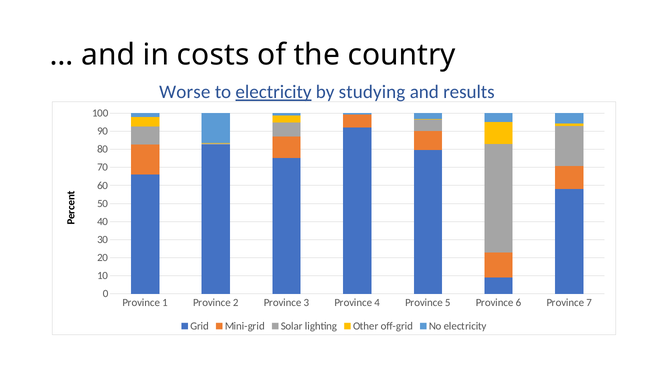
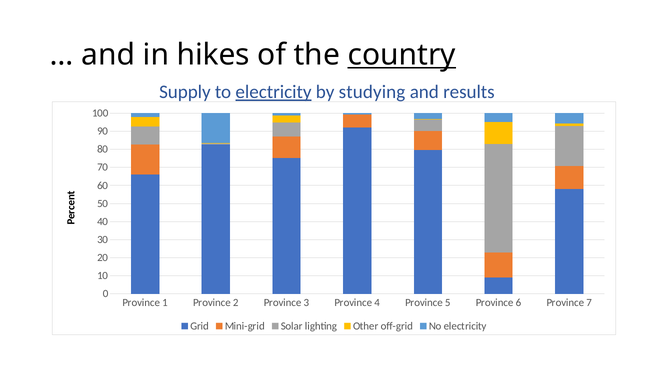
costs: costs -> hikes (213, 55)
country underline: none -> present (402, 55)
Worse: Worse -> Supply (185, 92)
